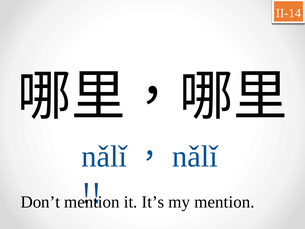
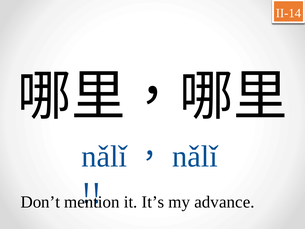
my mention: mention -> advance (224, 202)
